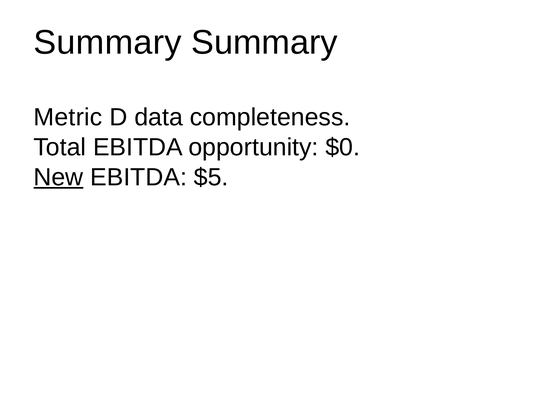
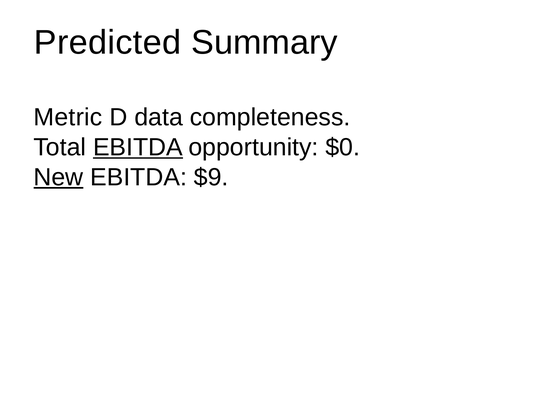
Summary: Summary -> Predicted (108, 43)
EBITDA underline: none -> present (138, 147)
$5: $5 -> $9 (211, 177)
